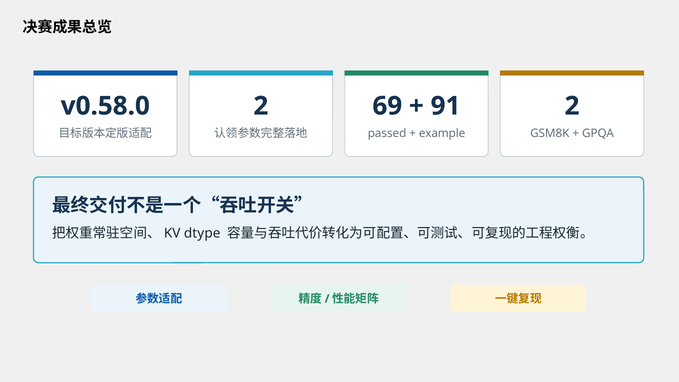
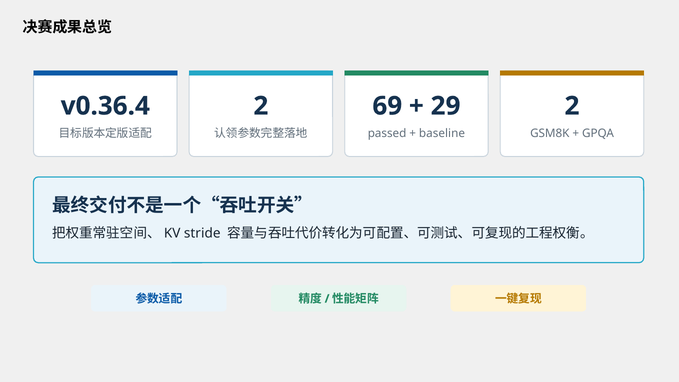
v0.58.0: v0.58.0 -> v0.36.4 (105, 106)
91: 91 -> 29 (446, 106)
example: example -> baseline (442, 133)
dtype: dtype -> stride (202, 233)
